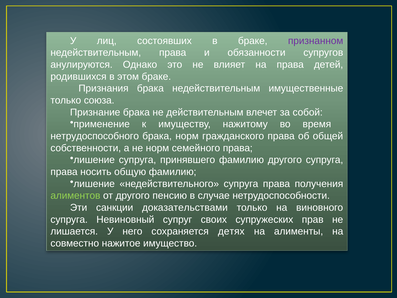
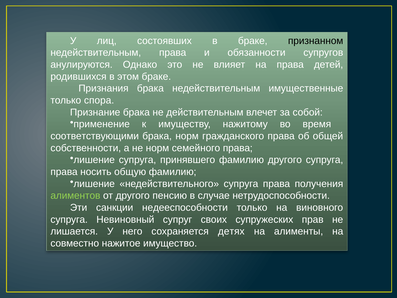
признанном colour: purple -> black (316, 41)
союза: союза -> спора (99, 100)
нетрудоспособного: нетрудоспособного -> соответствующими (95, 136)
доказательствами: доказательствами -> недееспособности (185, 207)
